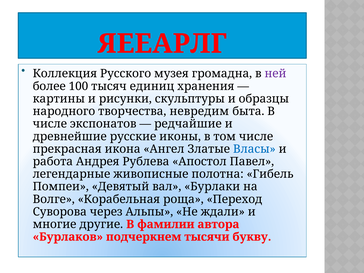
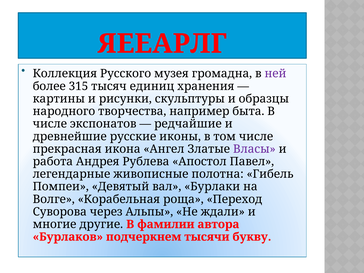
100: 100 -> 315 (78, 86)
невредим: невредим -> например (199, 111)
Власы colour: blue -> purple (254, 149)
